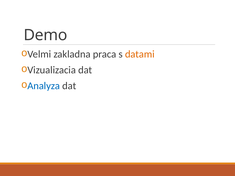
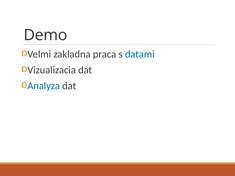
datami colour: orange -> blue (140, 54)
